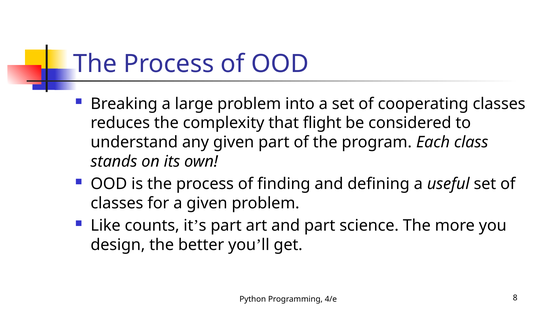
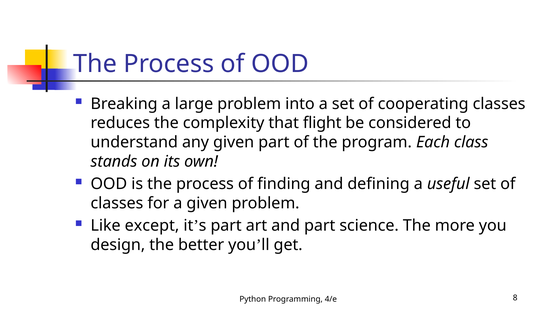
counts: counts -> except (152, 225)
